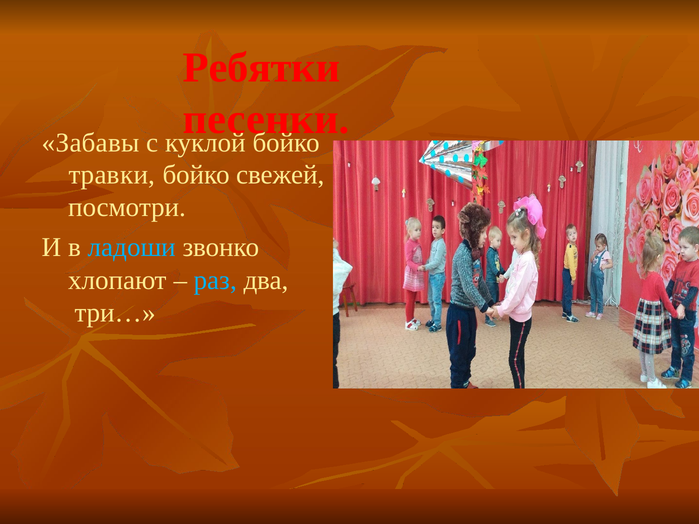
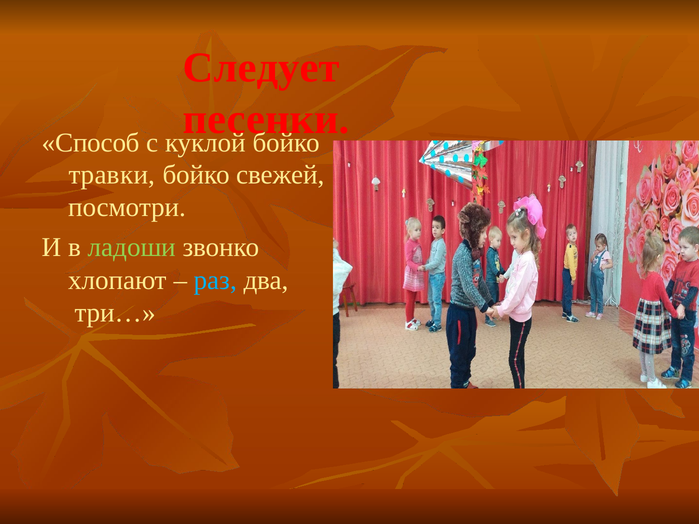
Ребятки: Ребятки -> Следует (261, 68)
Забавы: Забавы -> Способ (91, 143)
ладоши colour: light blue -> light green (132, 248)
